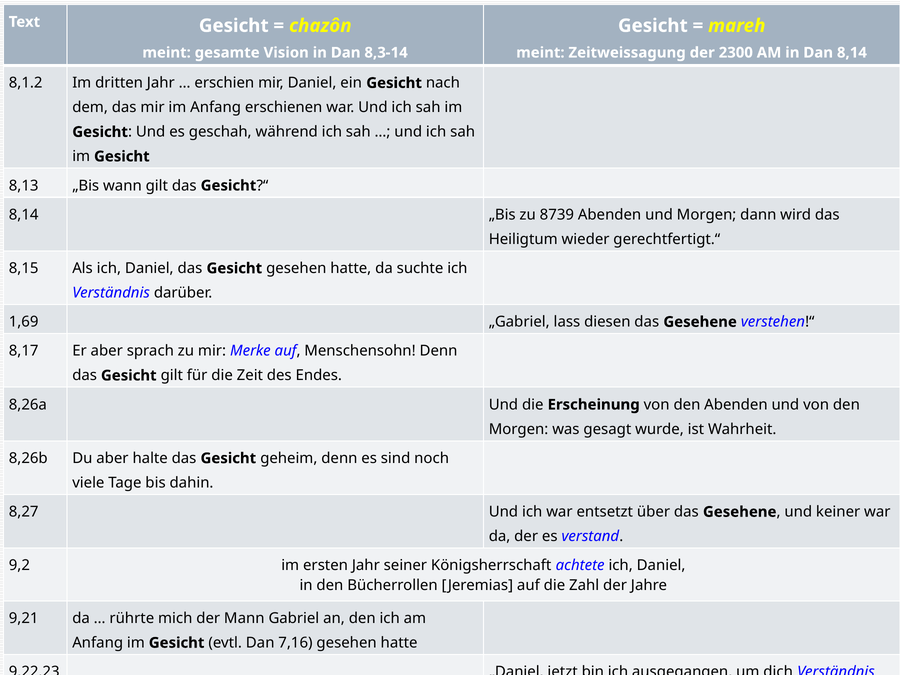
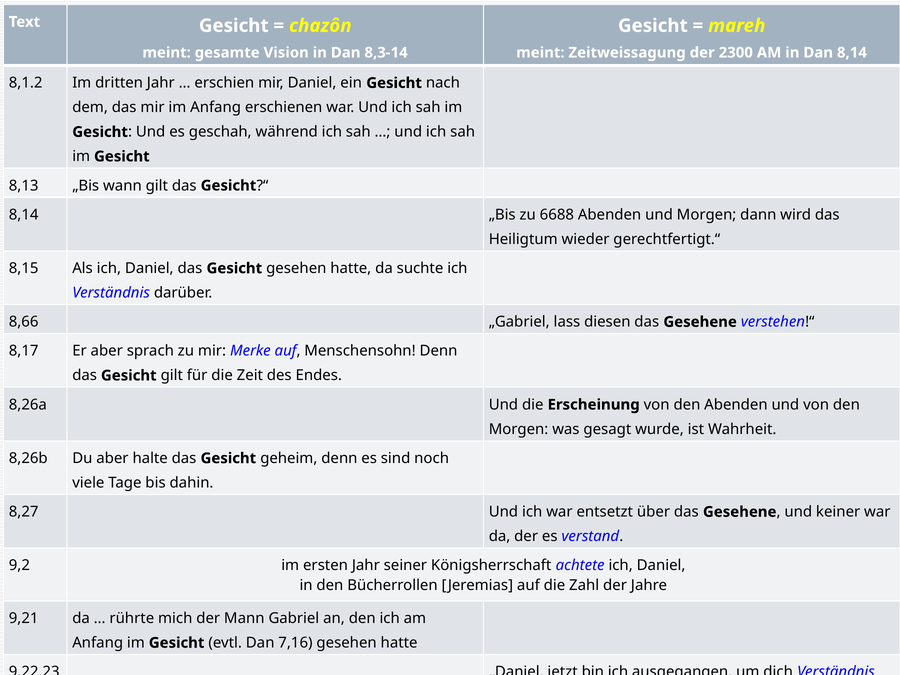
8739: 8739 -> 6688 (557, 215)
1,69: 1,69 -> 8,66 (24, 322)
